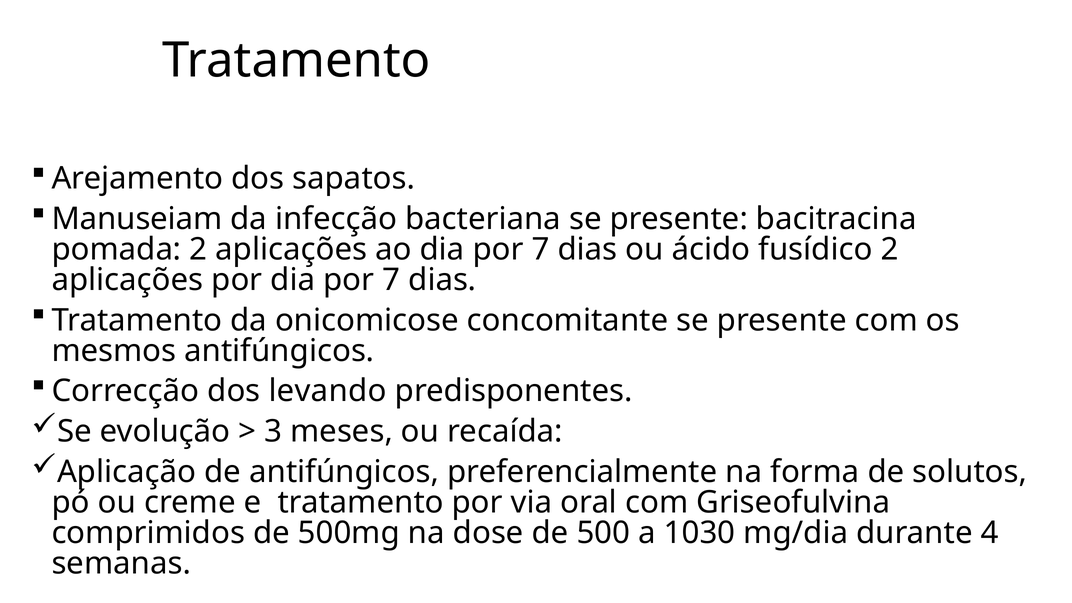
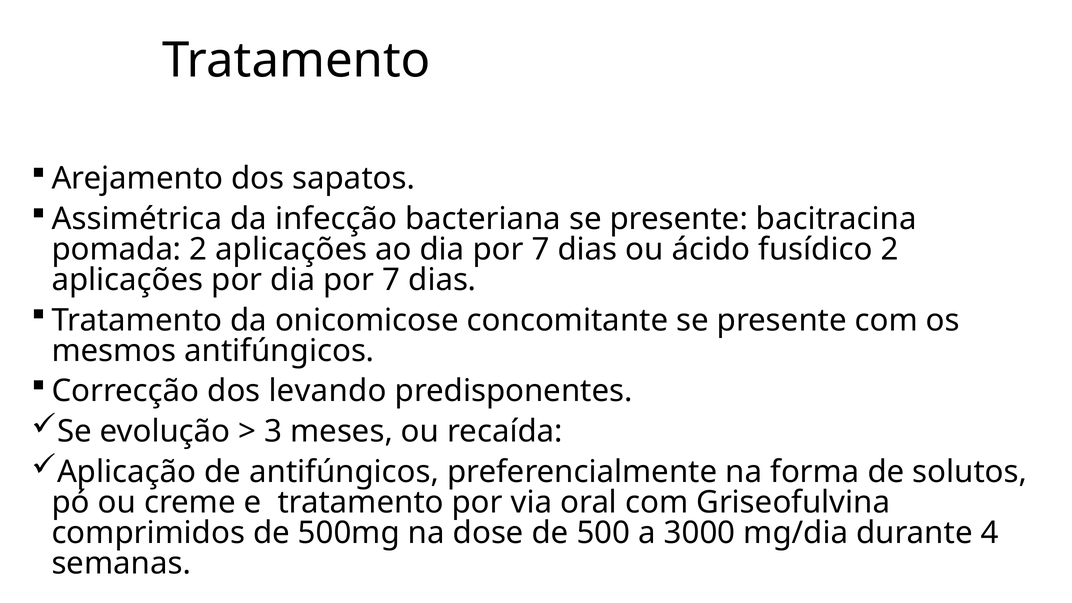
Manuseiam: Manuseiam -> Assimétrica (137, 219)
1030: 1030 -> 3000 (700, 533)
